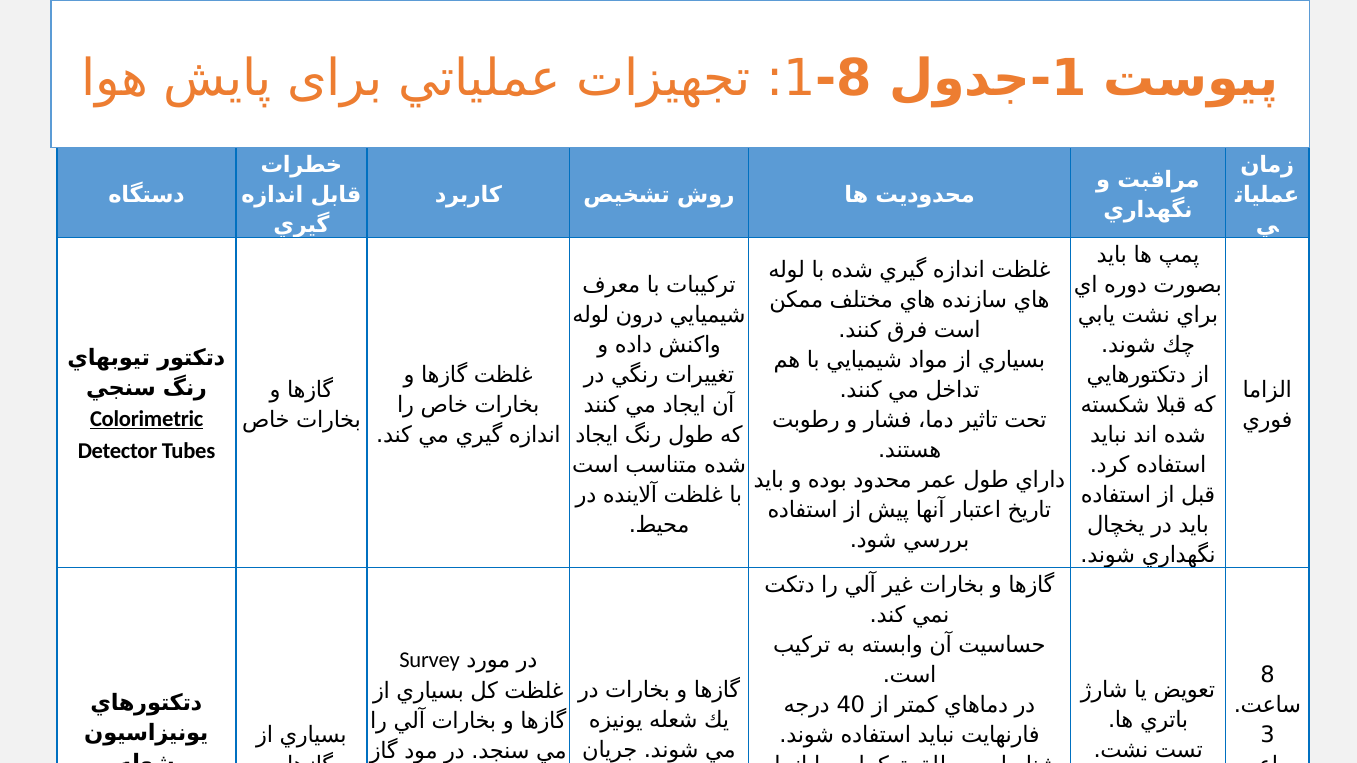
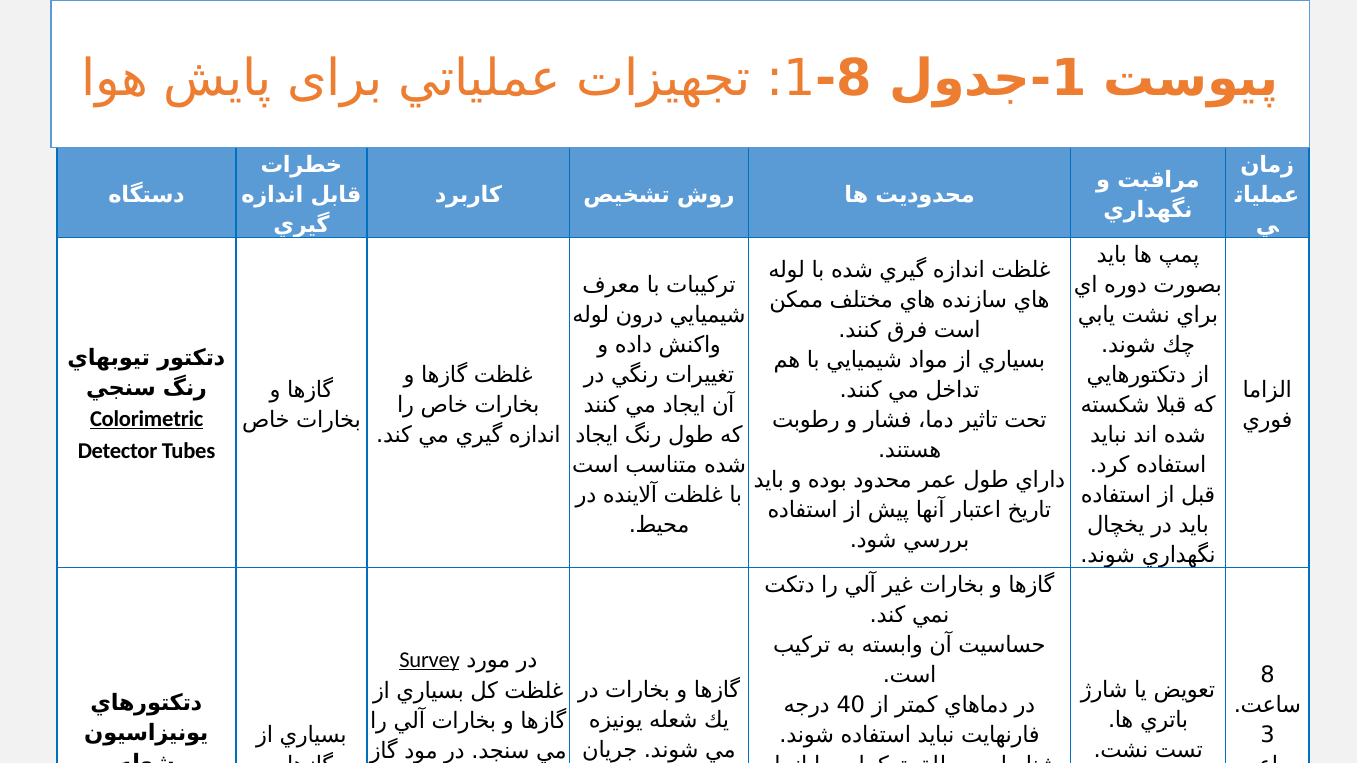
Survey underline: none -> present (430, 660)
